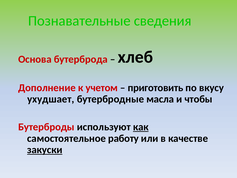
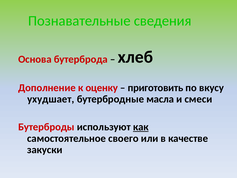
учетом: учетом -> оценку (102, 88)
чтобы: чтобы -> смеси (198, 99)
работу: работу -> своего (123, 138)
закуски underline: present -> none (45, 150)
